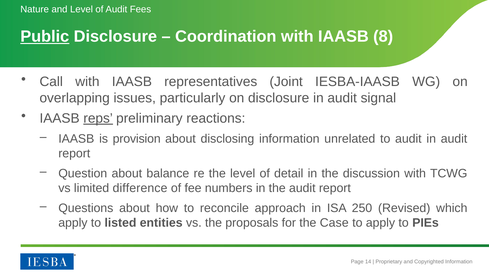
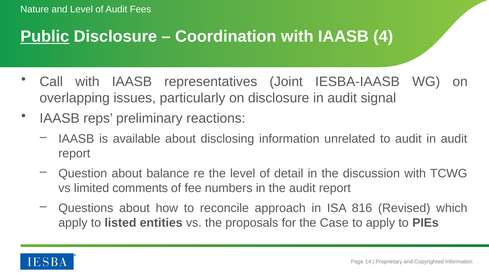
8: 8 -> 4 (383, 37)
reps underline: present -> none (98, 118)
provision: provision -> available (137, 139)
difference: difference -> comments (140, 188)
250: 250 -> 816 (362, 208)
